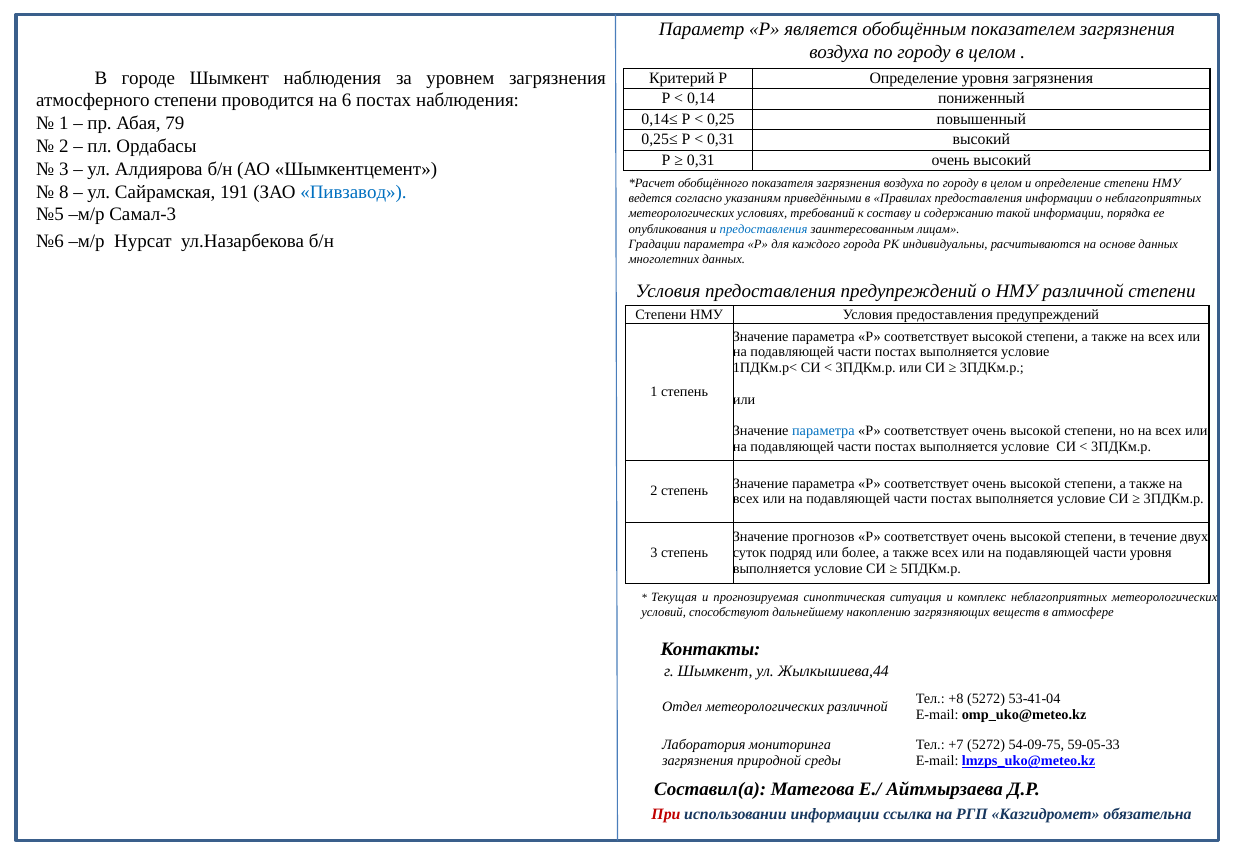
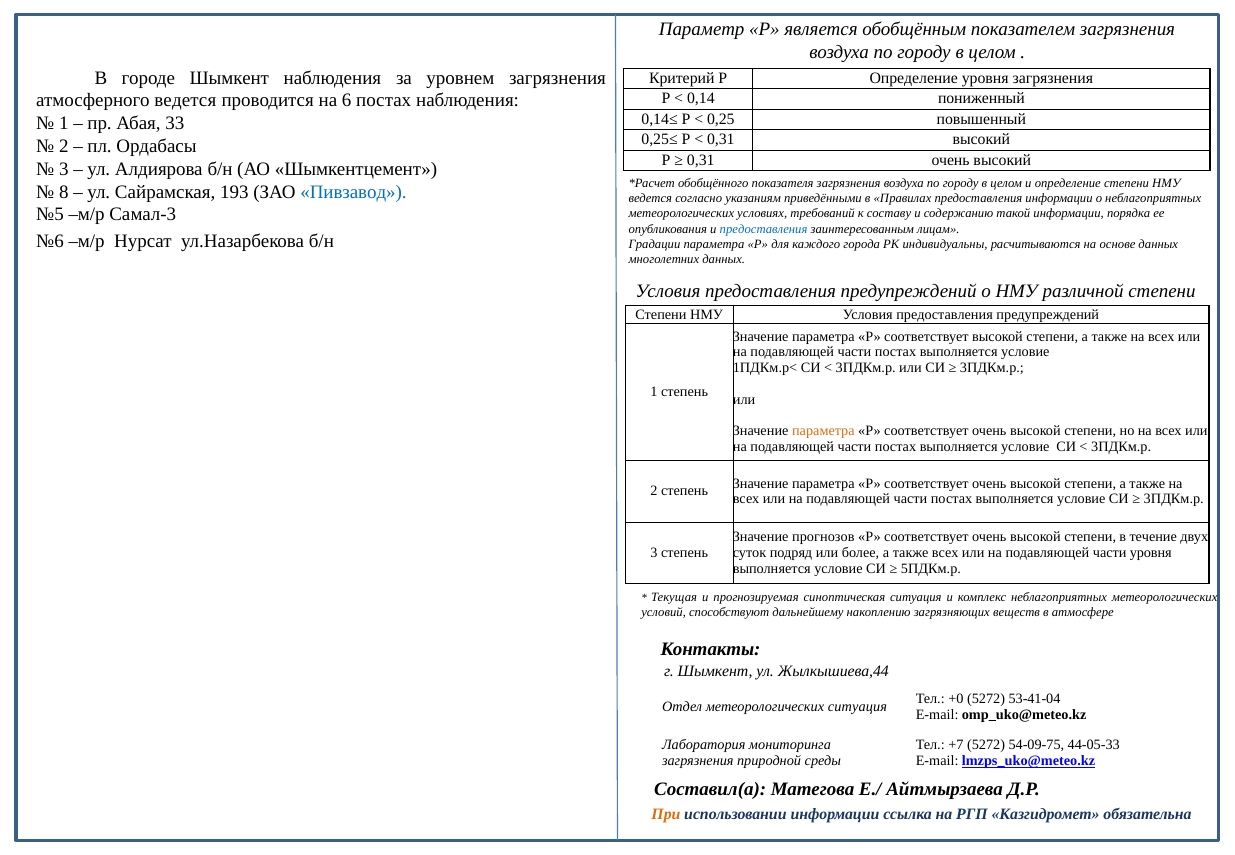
атмосферного степени: степени -> ведется (185, 101)
79: 79 -> 33 (175, 123)
191: 191 -> 193 (234, 192)
параметра colour: blue -> orange (823, 431)
+8: +8 -> +0 (956, 699)
метеорологических различной: различной -> ситуация (857, 707)
59-05-33: 59-05-33 -> 44-05-33 (1094, 745)
При colour: red -> orange (666, 814)
